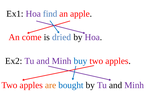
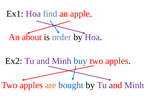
come: come -> about (32, 37)
dried: dried -> order (62, 37)
and colour: black -> red (116, 85)
